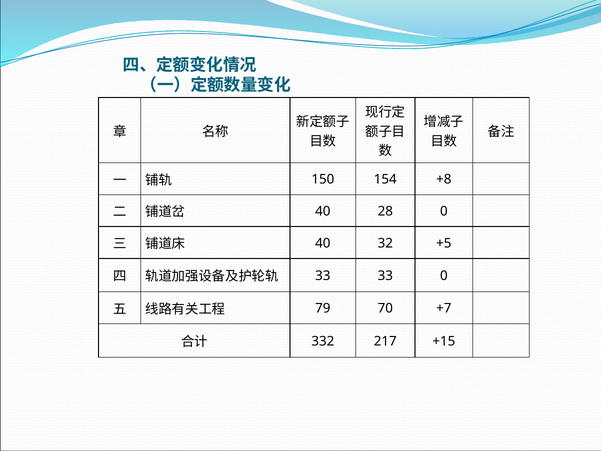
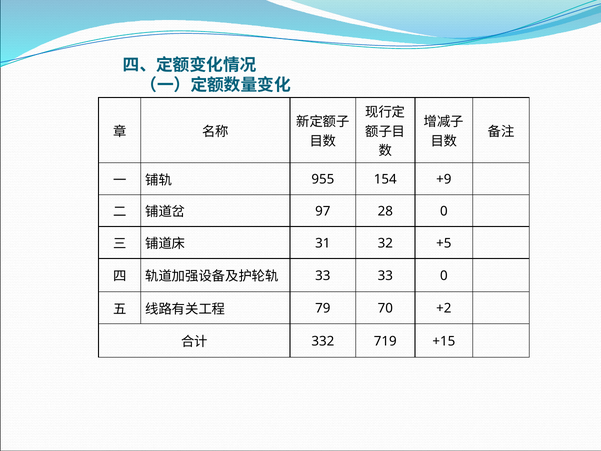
150: 150 -> 955 (323, 179)
+8: +8 -> +9 (444, 179)
40: 40 -> 97 (323, 211)
40: 40 -> 31 (323, 243)
+7: +7 -> +2 (444, 308)
217: 217 -> 719 (385, 341)
